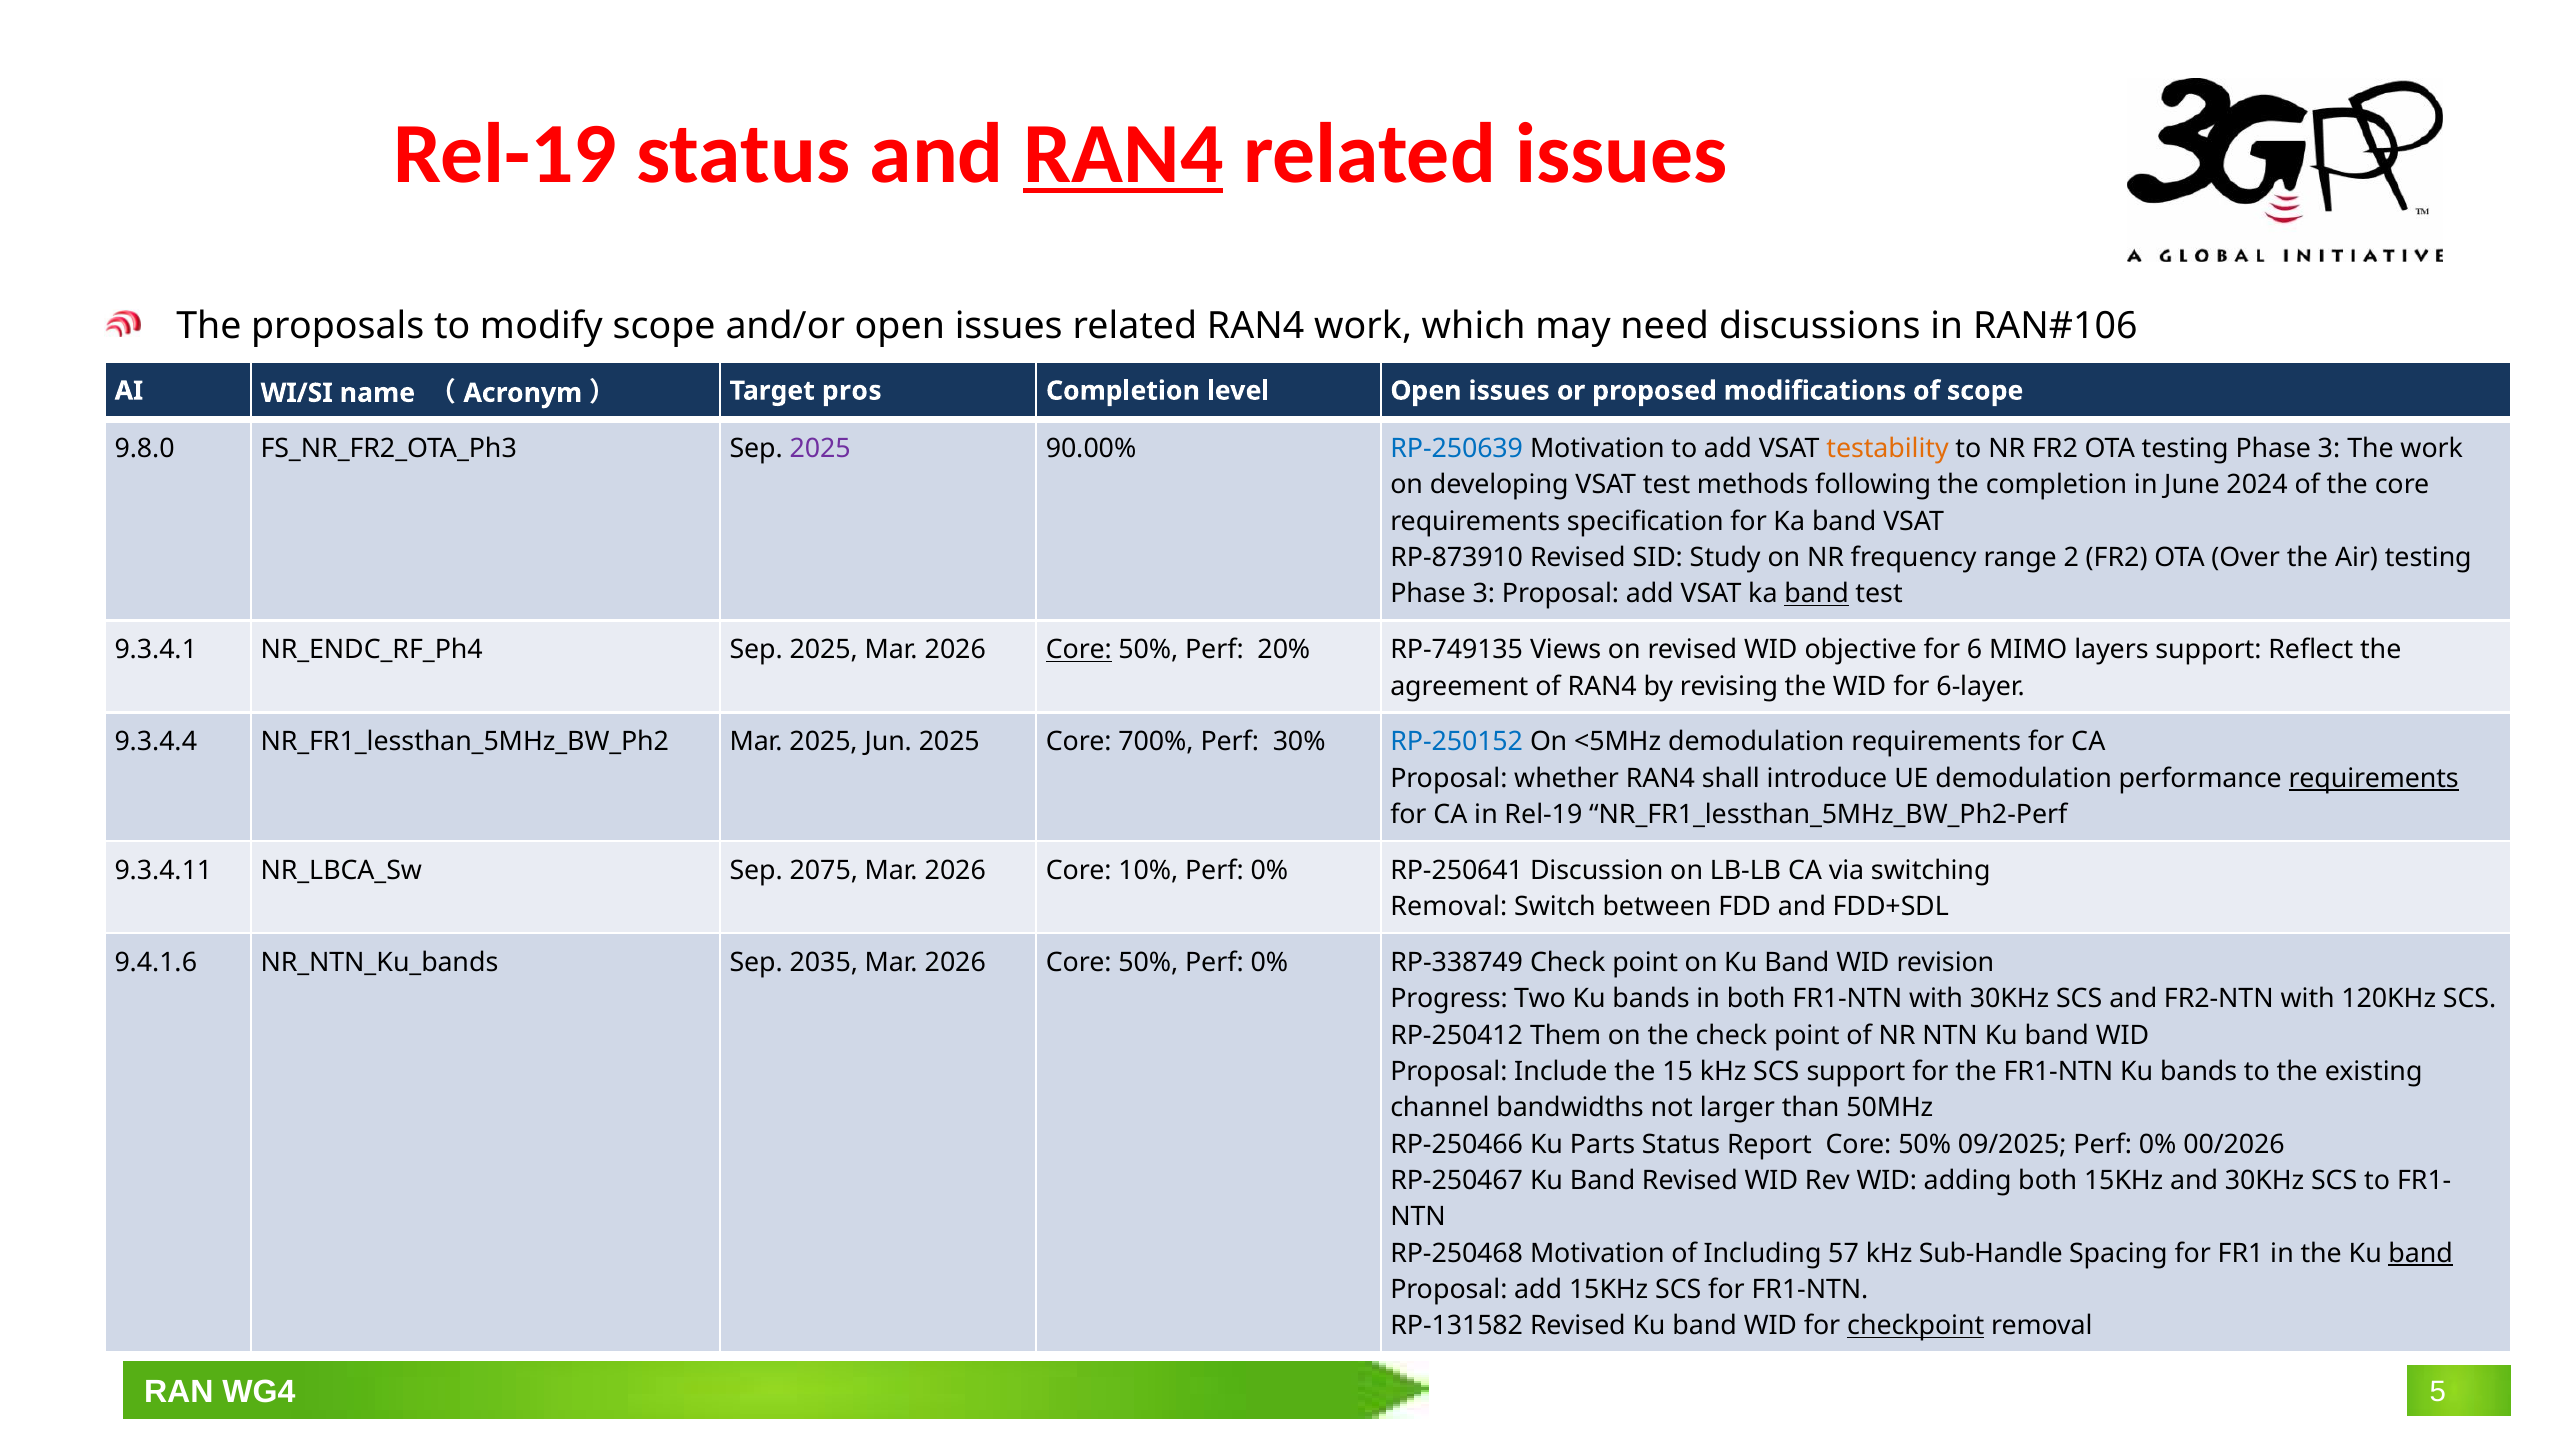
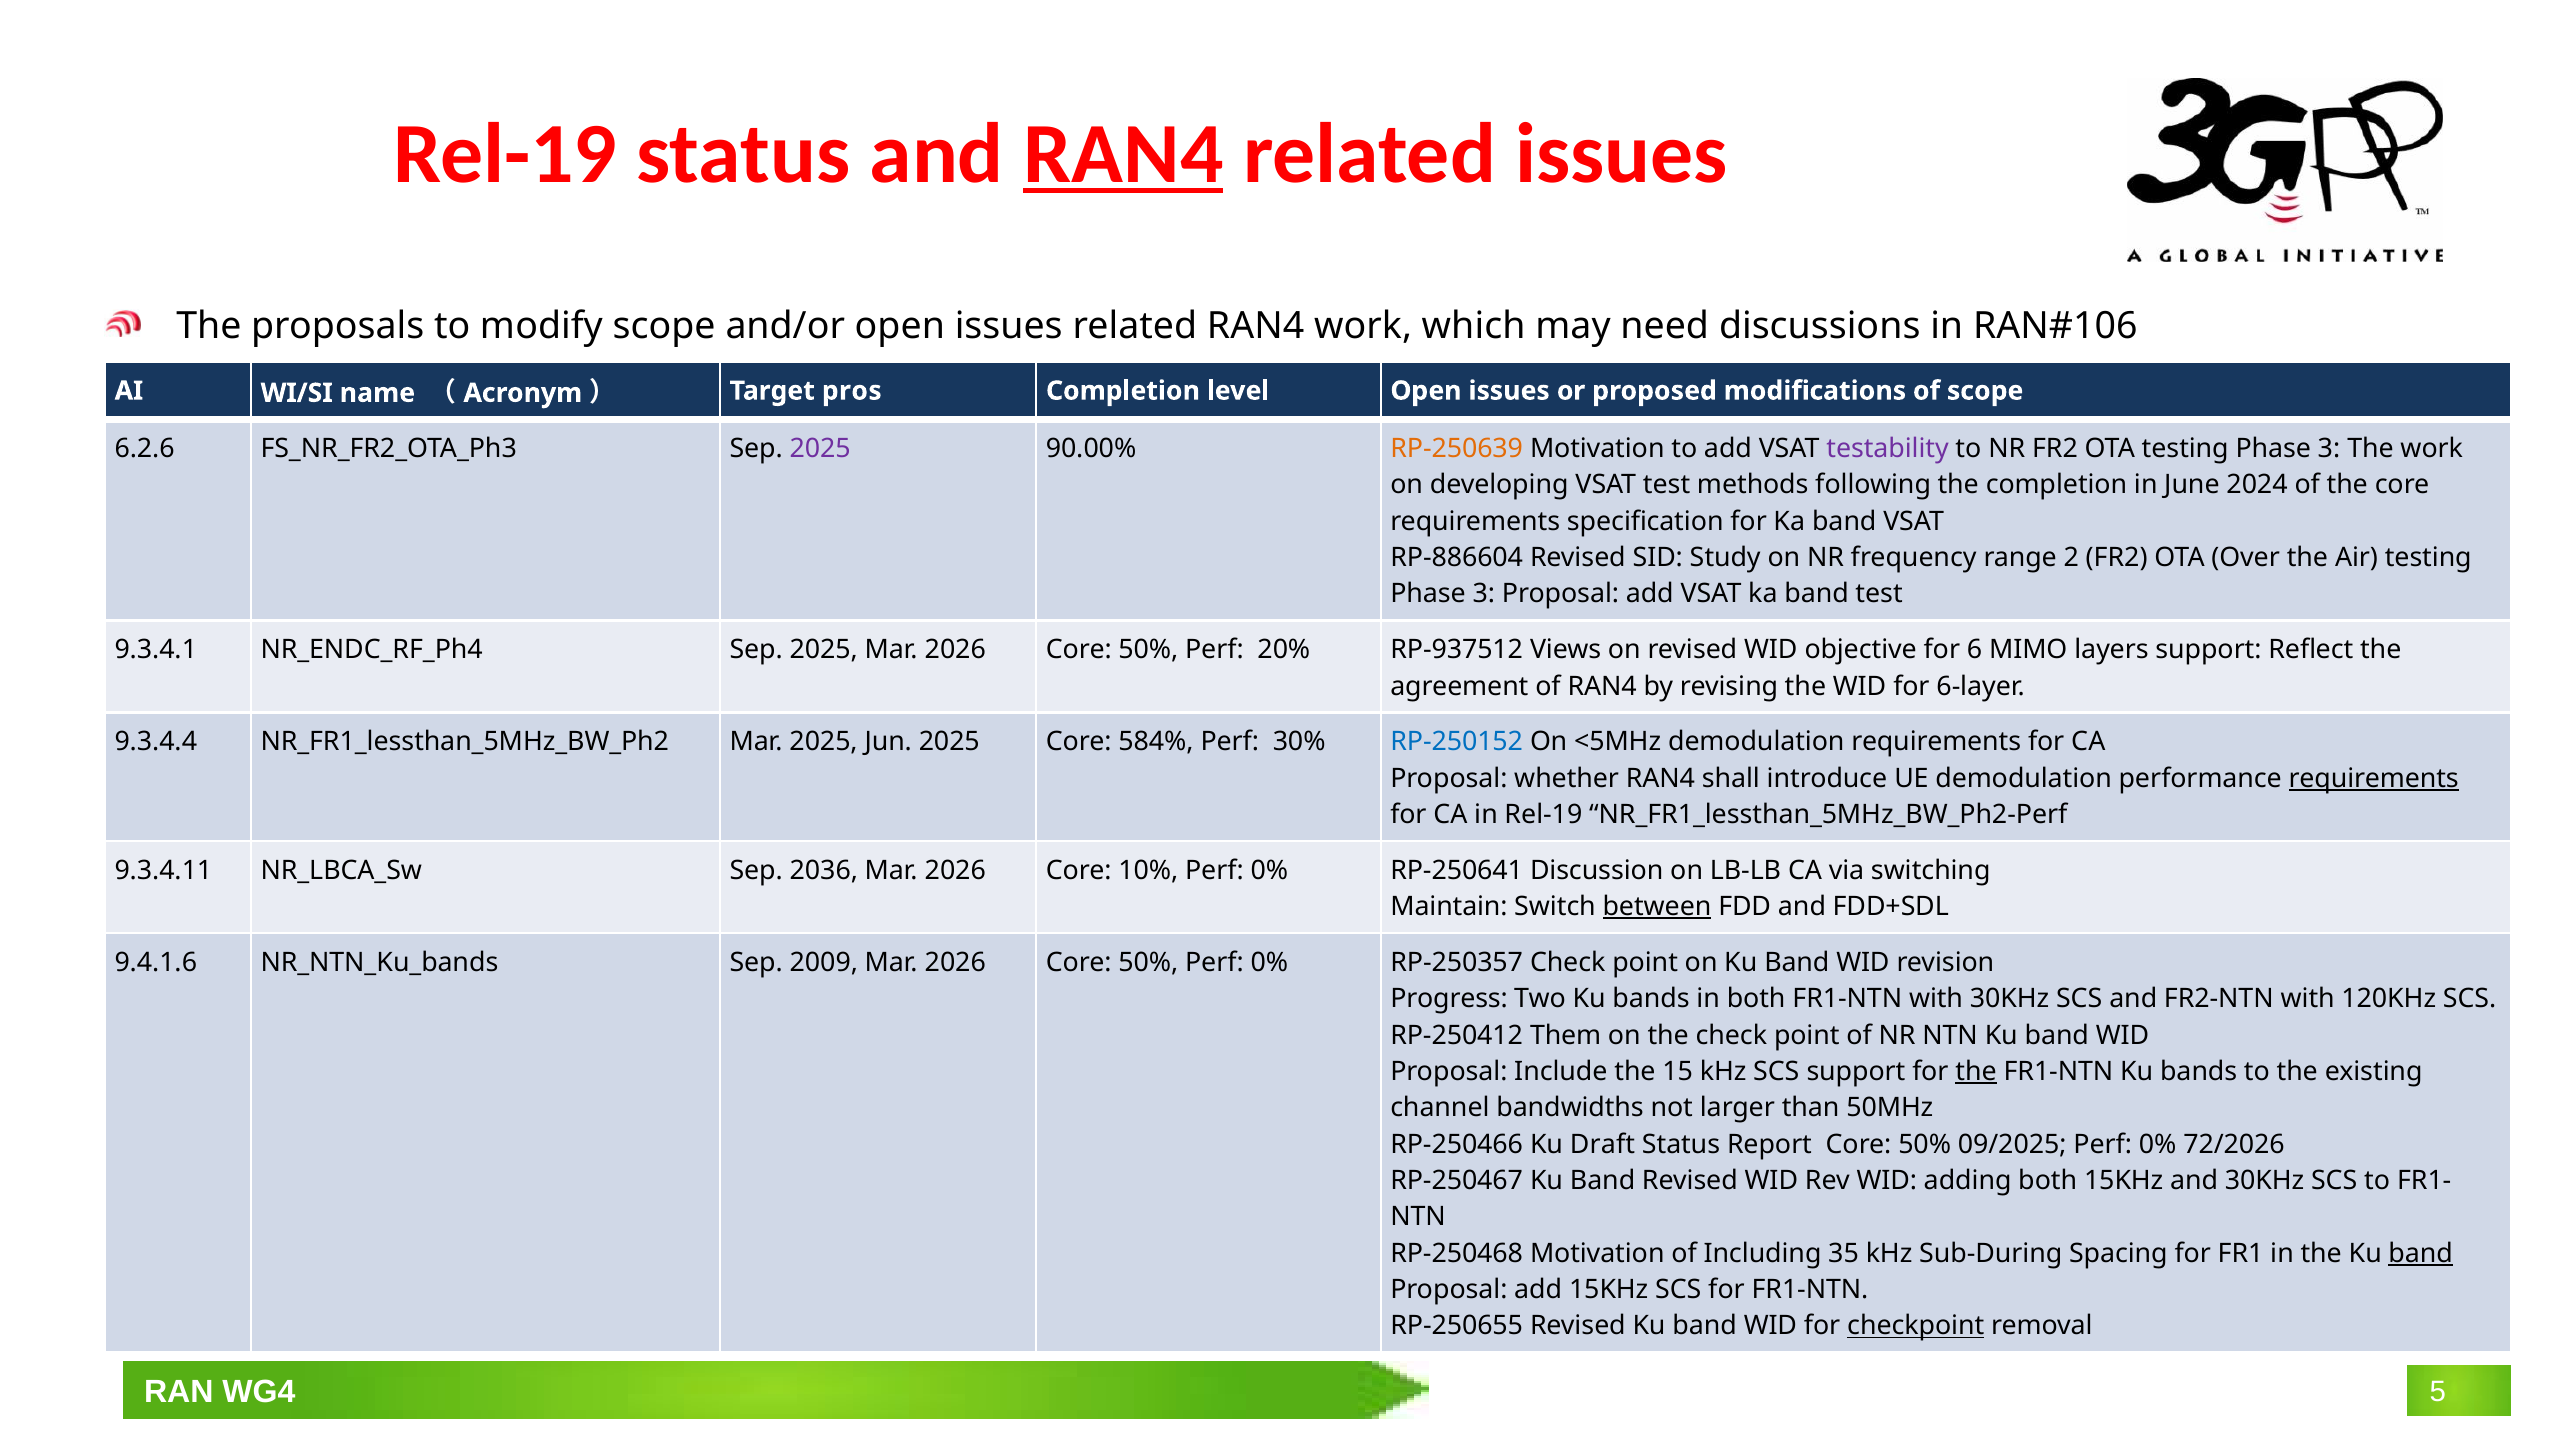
9.8.0: 9.8.0 -> 6.2.6 (145, 449)
RP-250639 colour: blue -> orange (1457, 449)
testability colour: orange -> purple (1888, 449)
RP-873910: RP-873910 -> RP-886604 (1457, 558)
band underline: present -> none (1817, 594)
Core underline: present -> none (1079, 650)
RP-749135: RP-749135 -> RP-937512 (1457, 650)
700%: 700% -> 584% (1156, 742)
2075: 2075 -> 2036 (824, 870)
Removal: Removal -> Maintain (1449, 907)
between underline: none -> present (1657, 907)
Sep 2035: 2035 -> 2009 (824, 963)
RP-338749: RP-338749 -> RP-250357 (1457, 963)
the underline: none -> present (1976, 1072)
Parts: Parts -> Draft (1602, 1144)
00/2026: 00/2026 -> 72/2026 (2234, 1144)
57: 57 -> 35 (1844, 1253)
Sub-Handle: Sub-Handle -> Sub-During (1991, 1253)
RP-131582: RP-131582 -> RP-250655 (1457, 1326)
